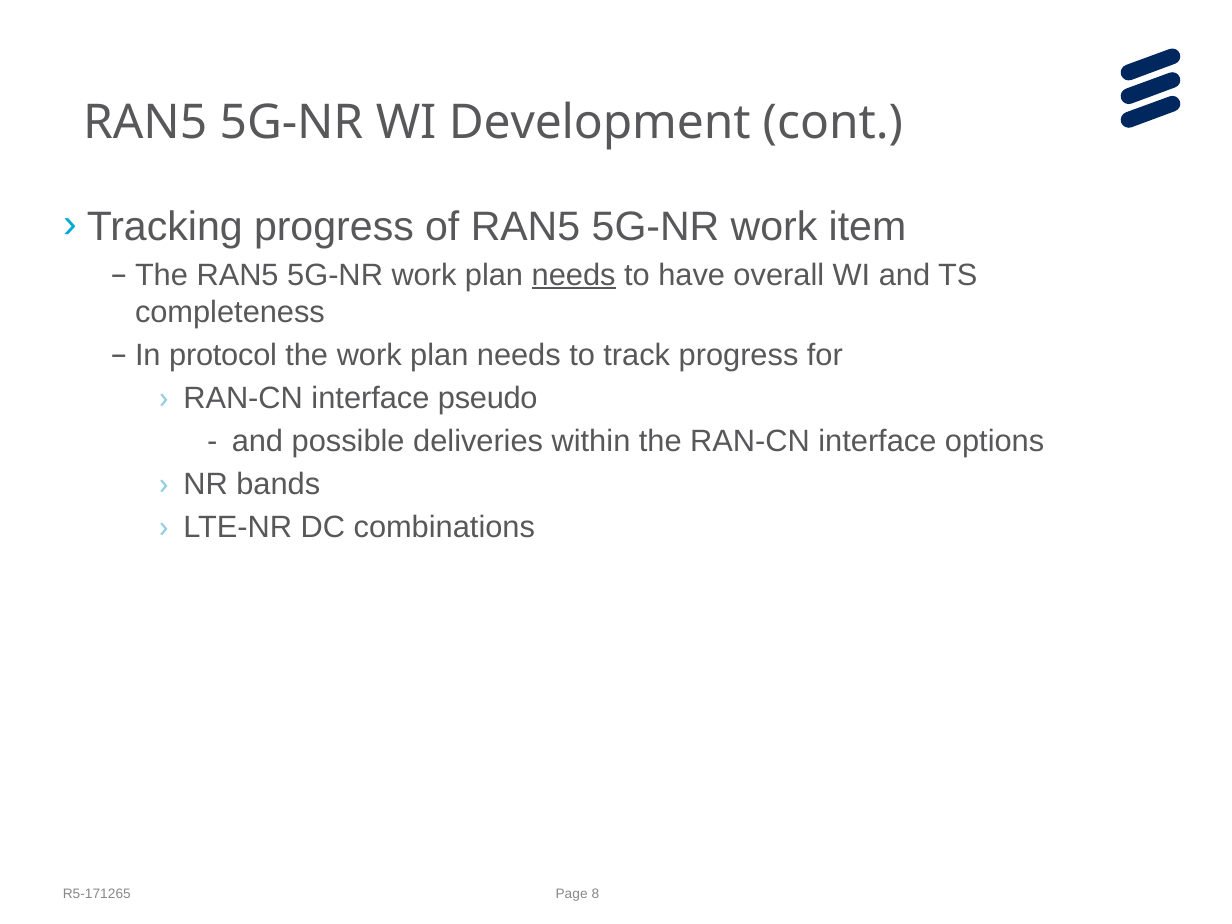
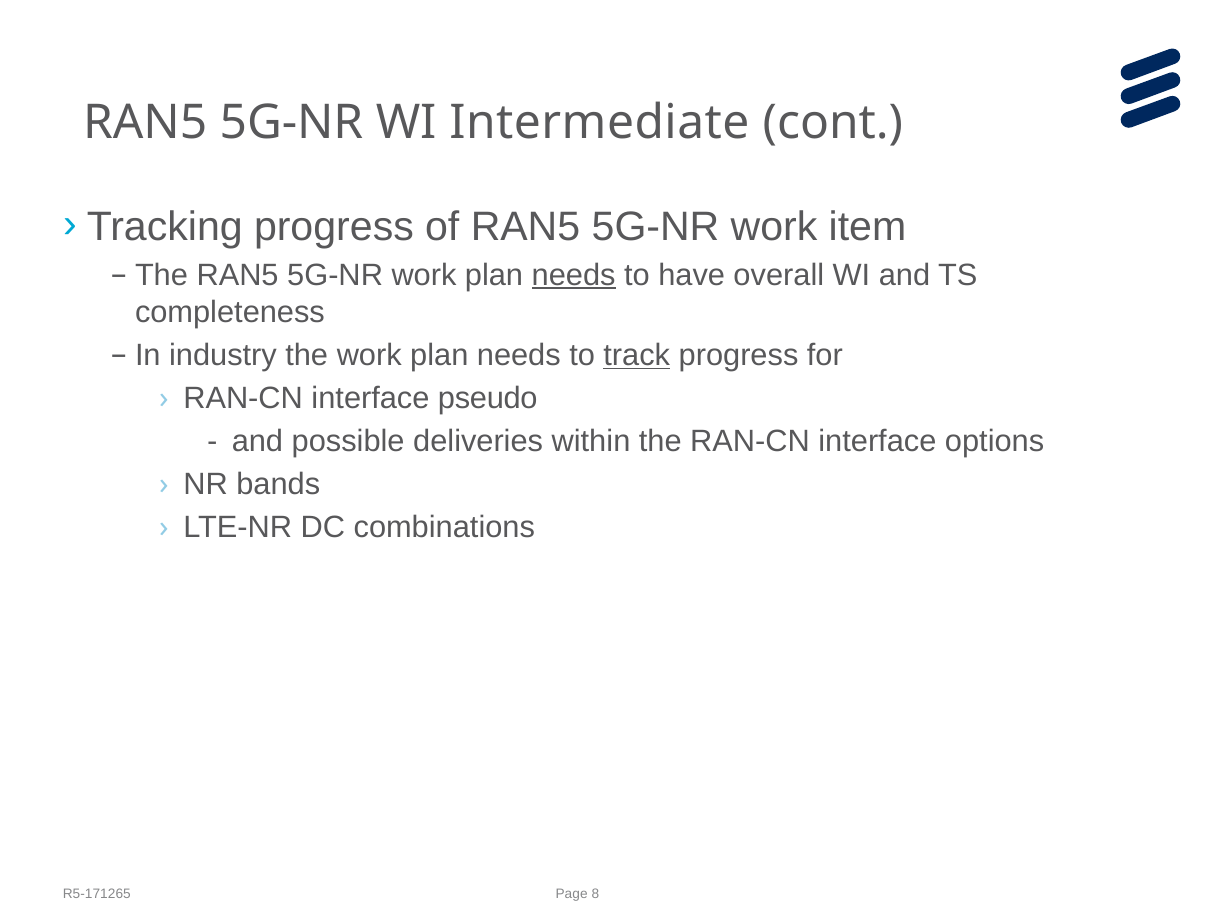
Development: Development -> Intermediate (599, 123)
protocol: protocol -> industry (223, 355)
track underline: none -> present (637, 355)
